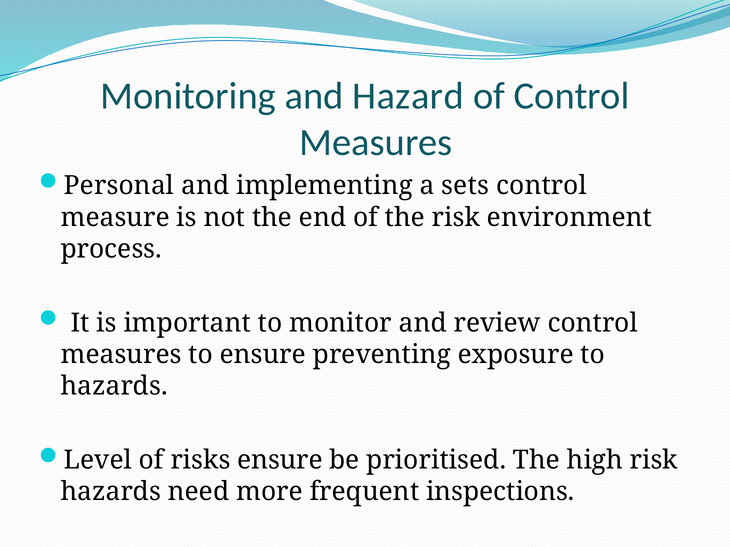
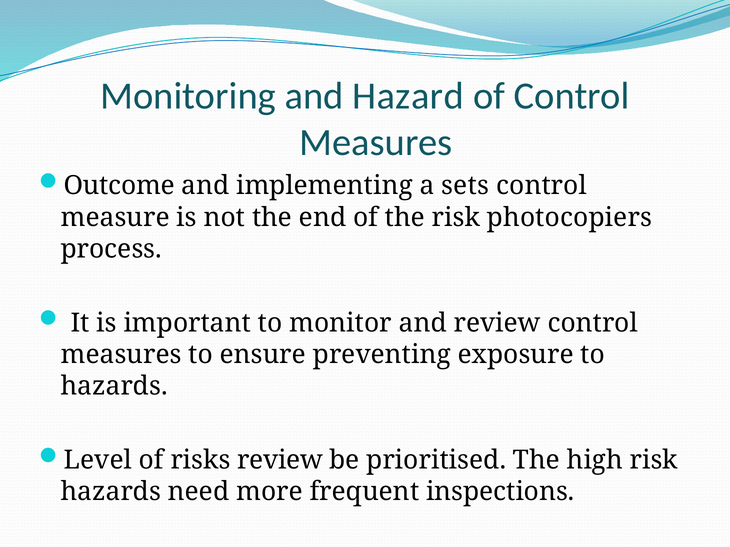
Personal: Personal -> Outcome (119, 186)
environment: environment -> photocopiers (570, 218)
risks ensure: ensure -> review (280, 461)
